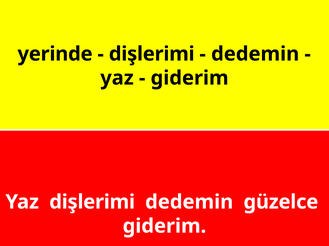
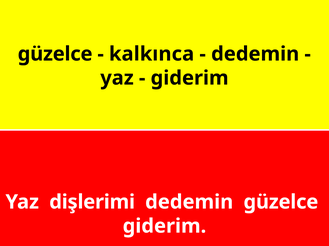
yerinde: yerinde -> güzelce (55, 54)
dişlerimi: dişlerimi -> kalkınca (152, 54)
